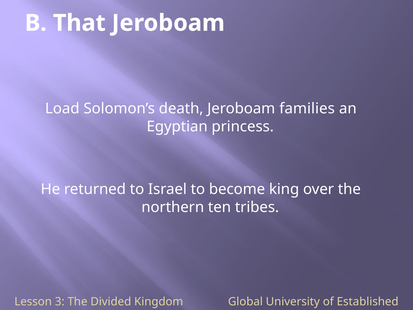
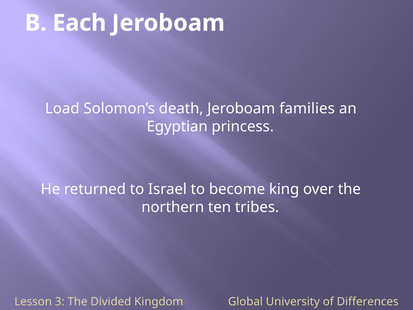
That: That -> Each (79, 23)
Established: Established -> Differences (368, 301)
